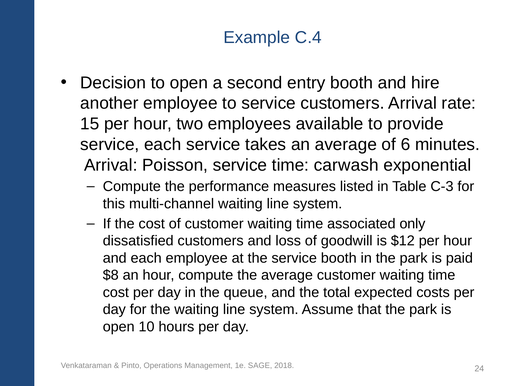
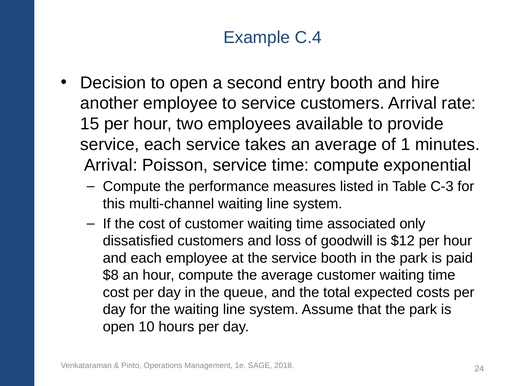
6: 6 -> 1 (406, 145)
time carwash: carwash -> compute (346, 165)
